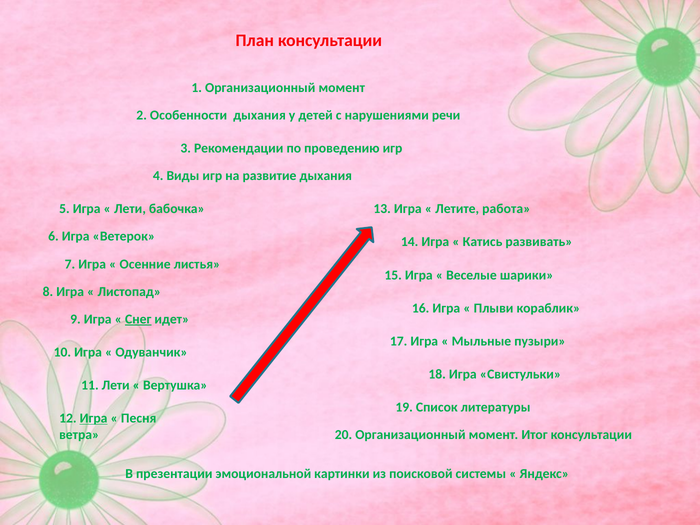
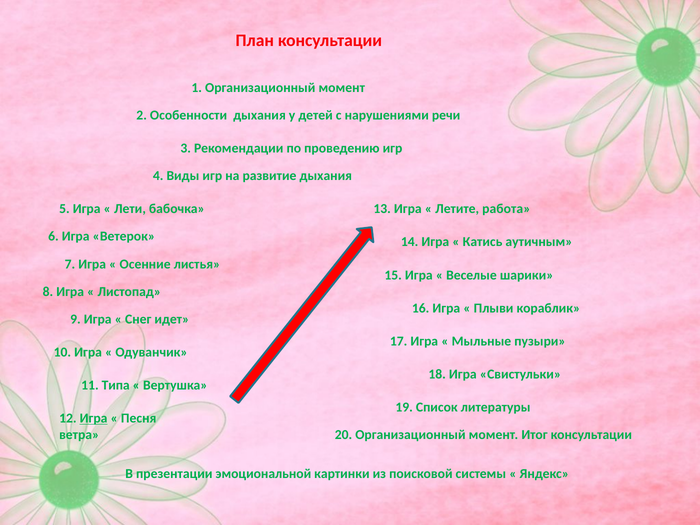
развивать: развивать -> аутичным (539, 242)
Снег underline: present -> none (138, 319)
11 Лети: Лети -> Типа (116, 385)
